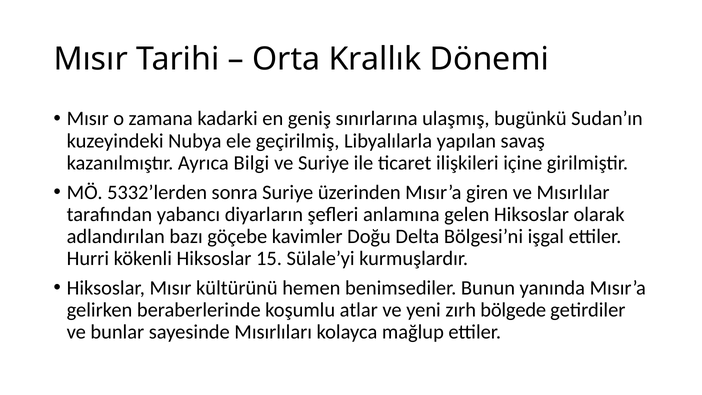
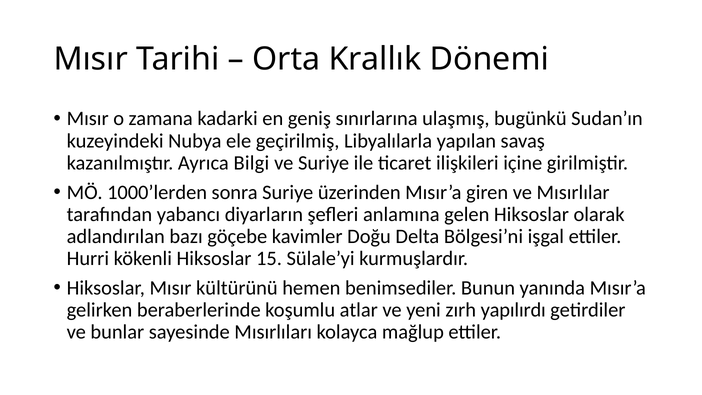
5332’lerden: 5332’lerden -> 1000’lerden (157, 192)
bölgede: bölgede -> yapılırdı (513, 310)
